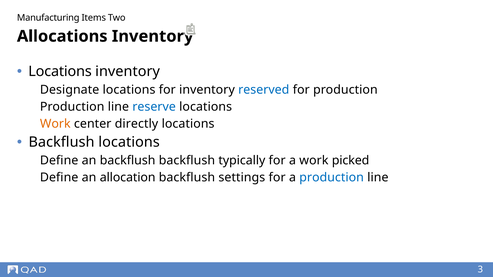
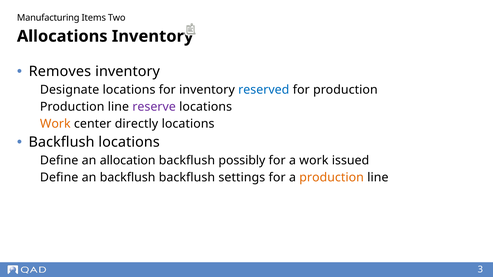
Locations: Locations -> Removes (60, 72)
reserve colour: blue -> purple (154, 107)
an backflush: backflush -> allocation (128, 161)
typically: typically -> possibly (242, 161)
picked: picked -> issued (351, 161)
an allocation: allocation -> backflush (128, 178)
production colour: blue -> orange (332, 178)
